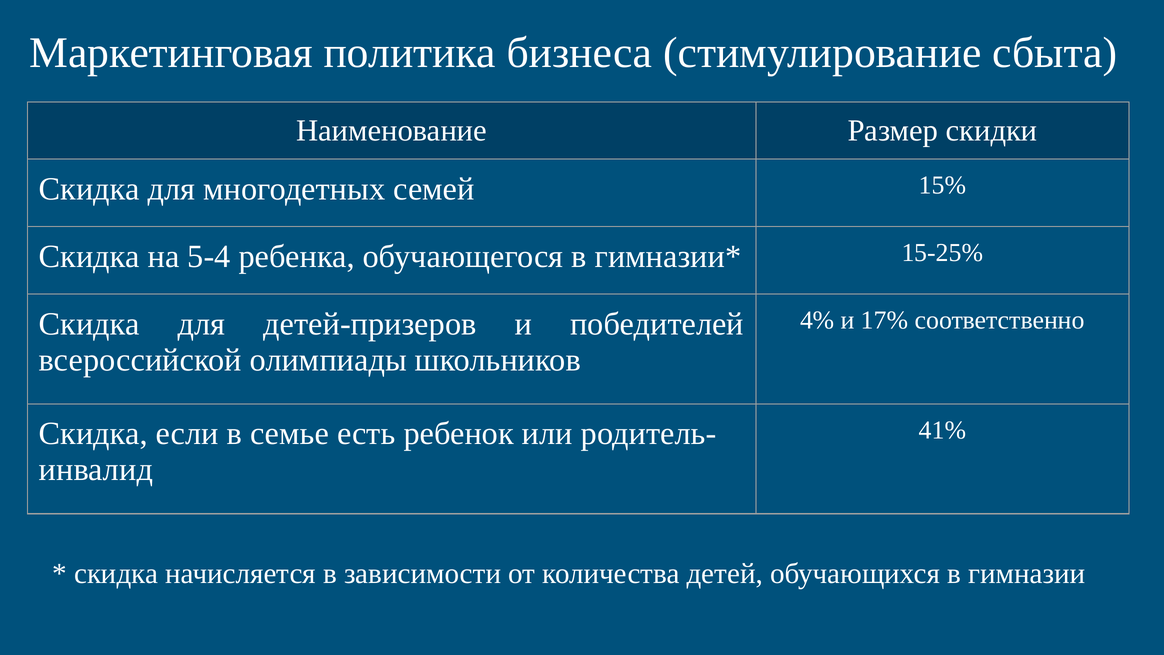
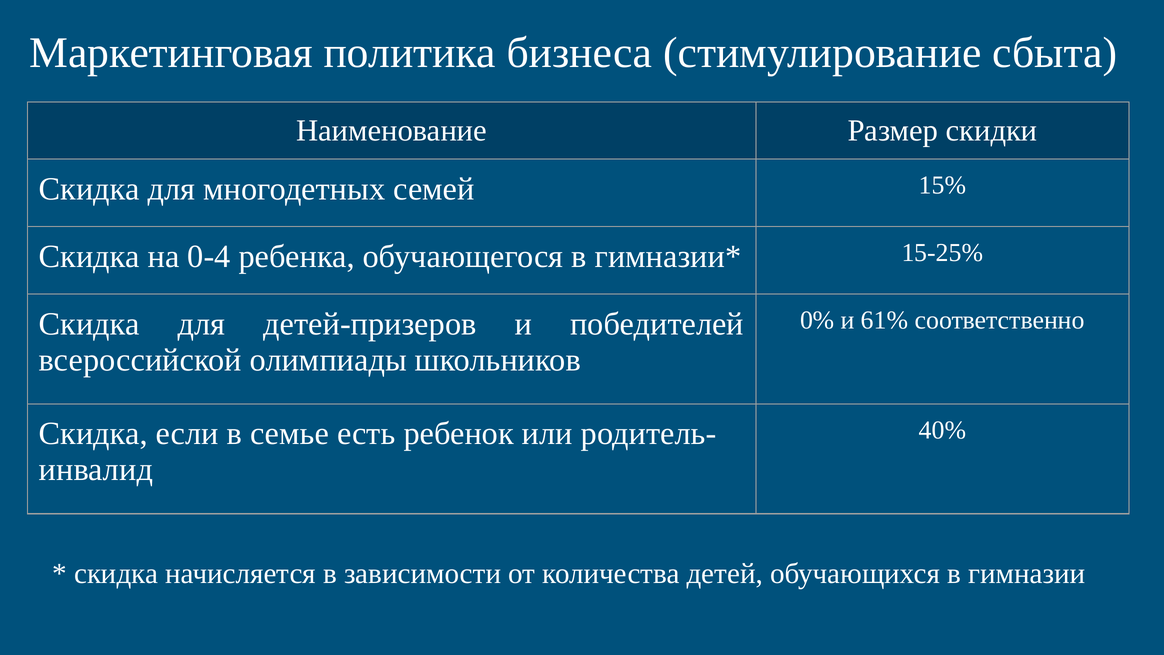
5-4: 5-4 -> 0-4 (209, 256)
4%: 4% -> 0% (817, 320)
17%: 17% -> 61% (885, 320)
41%: 41% -> 40% (943, 430)
